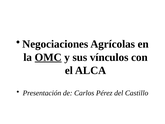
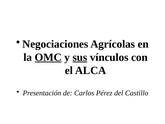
sus underline: none -> present (80, 57)
